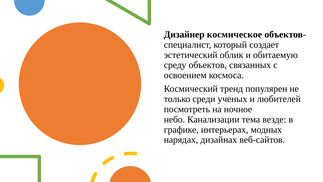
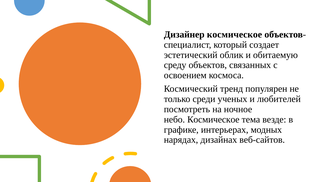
небо Канализации: Канализации -> Космическое (213, 119)
